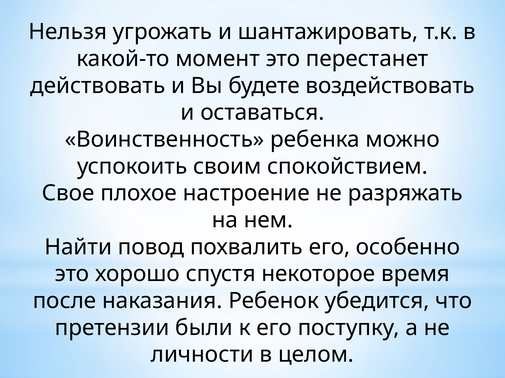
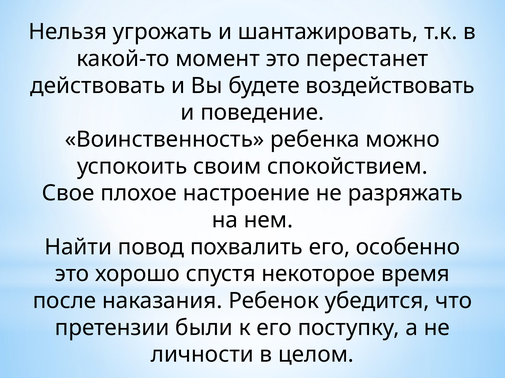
оставаться: оставаться -> поведение (262, 113)
